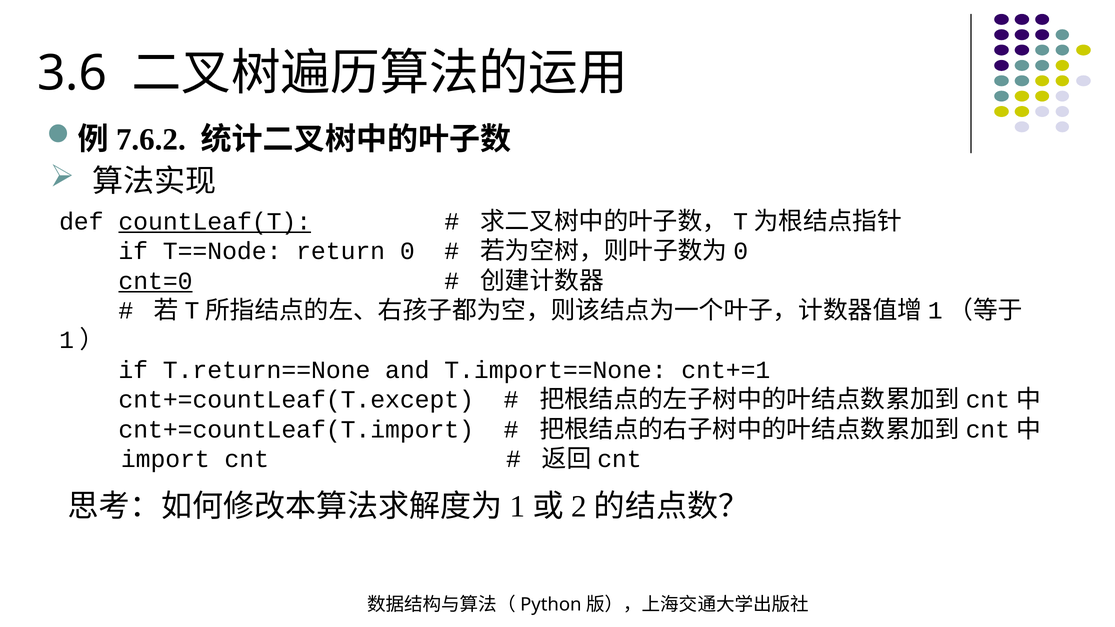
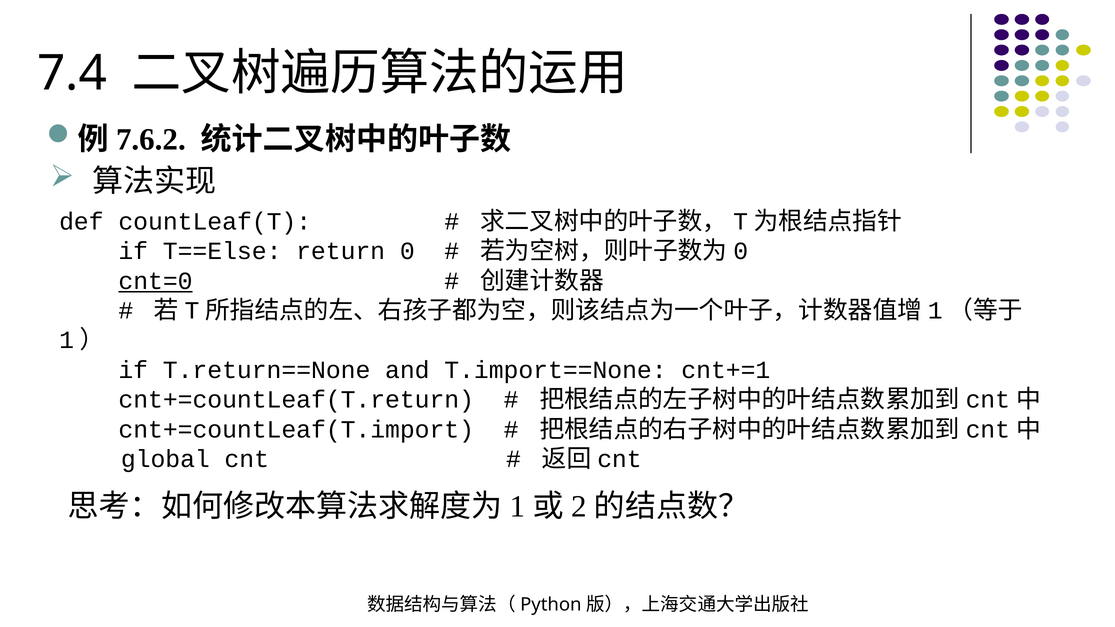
3.6: 3.6 -> 7.4 (72, 74)
countLeaf(T underline: present -> none (215, 222)
T==Node: T==Node -> T==Else (222, 251)
cnt+=countLeaf(T.except: cnt+=countLeaf(T.except -> cnt+=countLeaf(T.return (296, 400)
import: import -> global (165, 459)
